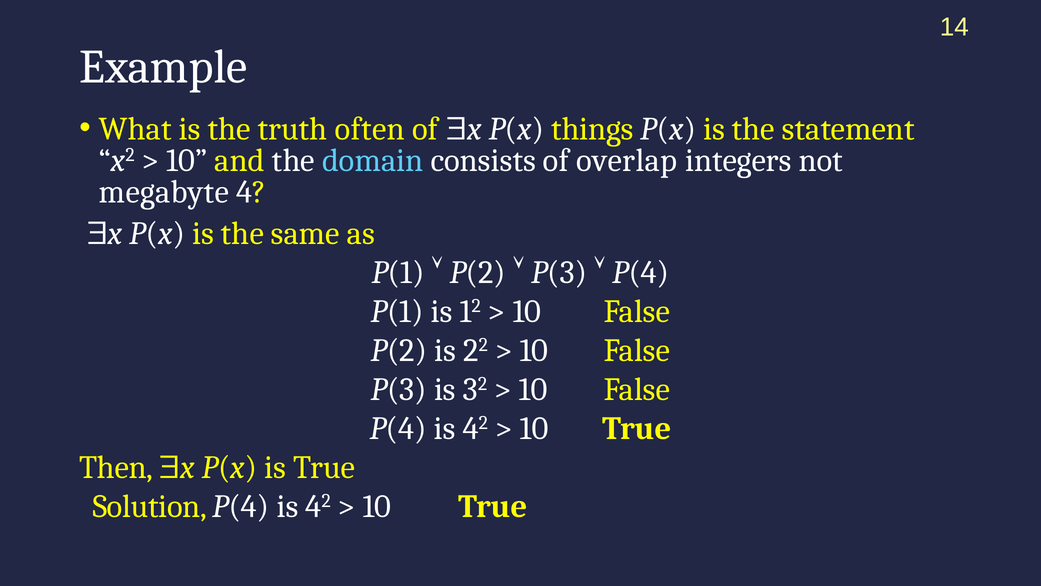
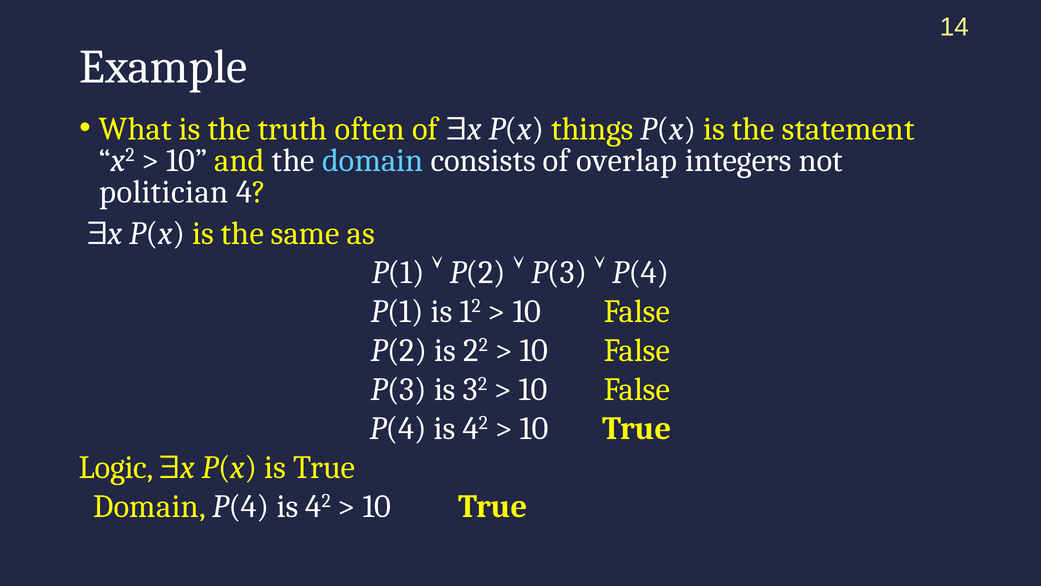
megabyte: megabyte -> politician (164, 192)
Then: Then -> Logic (116, 467)
Solution: Solution -> Domain (149, 506)
